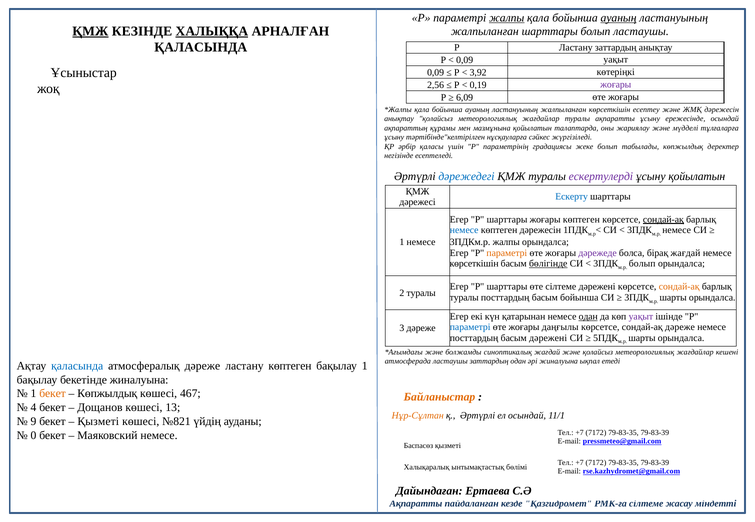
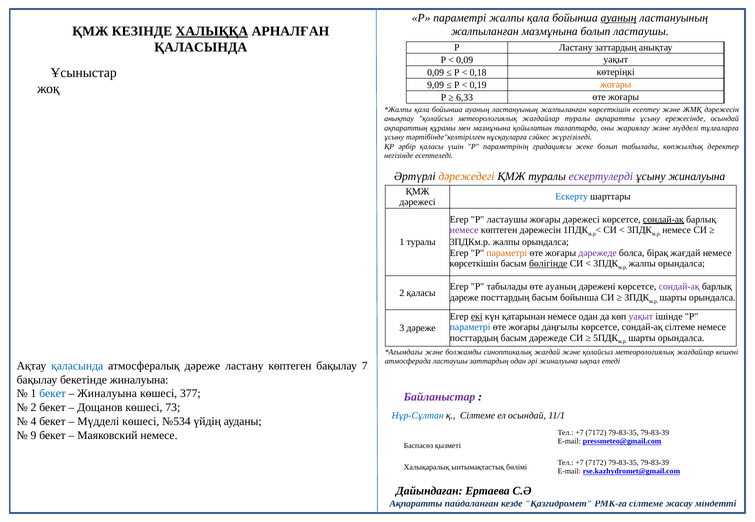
жалпы underline: present -> none (507, 18)
ҚМЖ underline: present -> none (90, 31)
жалпыланған шарттары: шарттары -> мазмұнына (550, 32)
3,92: 3,92 -> 0,18 (478, 73)
2,56: 2,56 -> 9,09 (436, 85)
жоғары colour: purple -> orange (616, 85)
6,09: 6,09 -> 6,33 (465, 97)
дәрежедегі colour: blue -> orange (466, 177)
ұсыну қойылатын: қойылатын -> жиналуына (697, 177)
шарттары: шарттары -> ластаушы (507, 220)
жоғары көптеген: көптеген -> дәрежесі (581, 220)
немесе colour: blue -> purple (464, 230)
1 немесе: немесе -> туралы (421, 242)
болып: болып -> жалпы (642, 264)
шарттары: шарттары -> табылады (507, 287)
өте сілтеме: сілтеме -> ауаның (561, 287)
сондай-ақ colour: orange -> purple (679, 287)
2 туралы: туралы -> қаласы (421, 293)
туралы: туралы -> дәреже (464, 298)
екі underline: none -> present (477, 317)
одан underline: present -> none (588, 317)
сондай-ақ дәреже: дәреже -> сілтеме (680, 328)
басым дәрежені: дәрежені -> дәрежеде (548, 338)
бақылау 1: 1 -> 7 (365, 366)
бекет colour: orange -> blue (53, 394)
Көпжылдық: Көпжылдық -> Жиналуына (107, 394)
467: 467 -> 377 (190, 394)
Байланыстар colour: orange -> purple (440, 398)
4: 4 -> 2 (33, 408)
13: 13 -> 73 (173, 408)
Нұр-Сұлтан colour: orange -> blue (418, 416)
қ Әртүрлі: Әртүрлі -> Сілтеме (478, 416)
9: 9 -> 4 (33, 422)
Қызметі: Қызметі -> Мүдделі (98, 422)
№821: №821 -> №534 (176, 422)
0: 0 -> 9 (33, 436)
